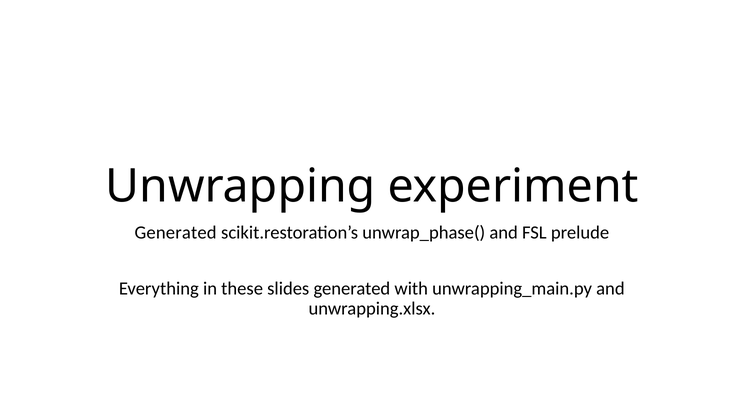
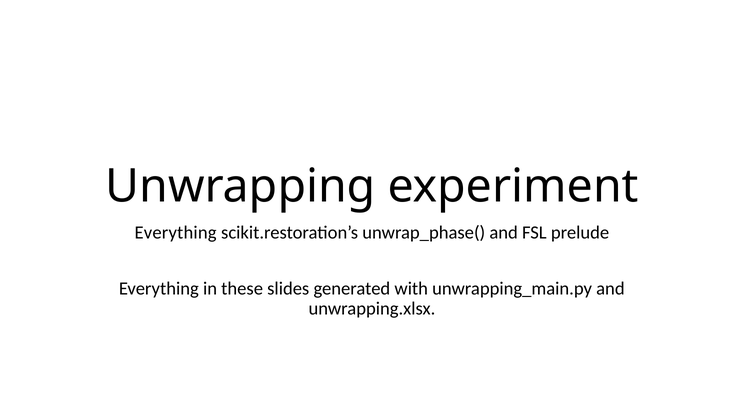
Generated: Generated -> Everything (176, 233)
